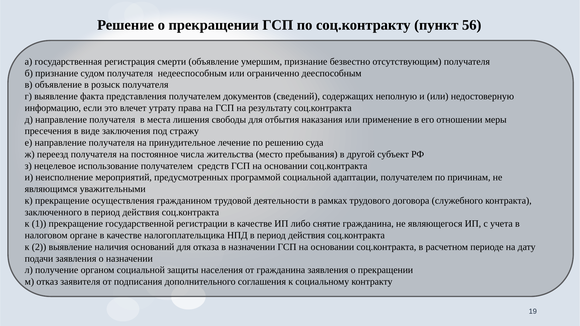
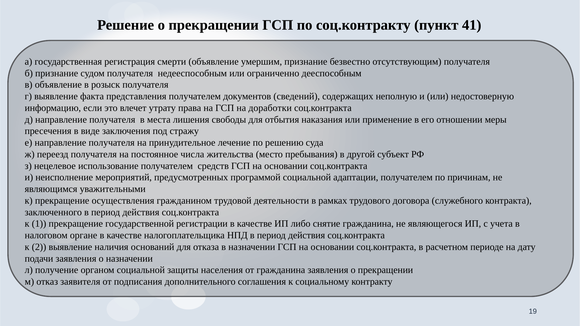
56: 56 -> 41 (472, 25)
результату: результату -> доработки (270, 108)
